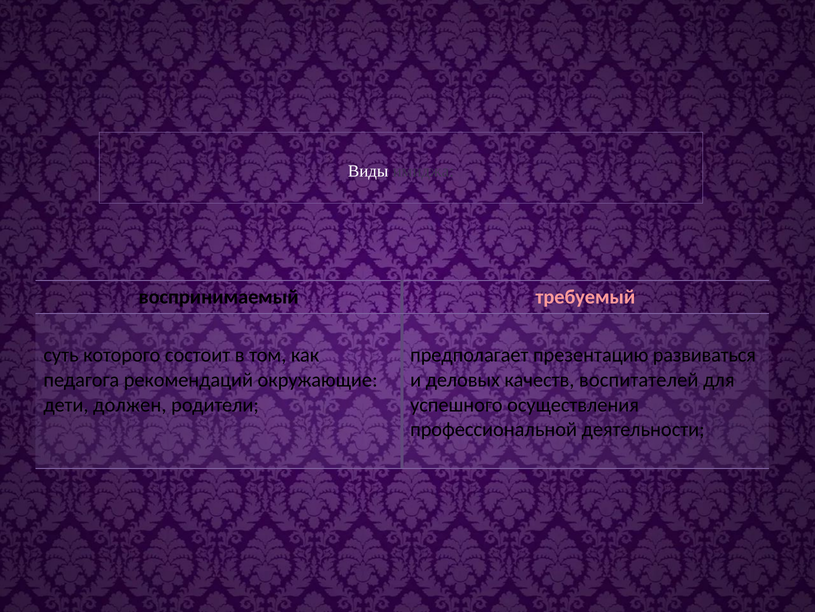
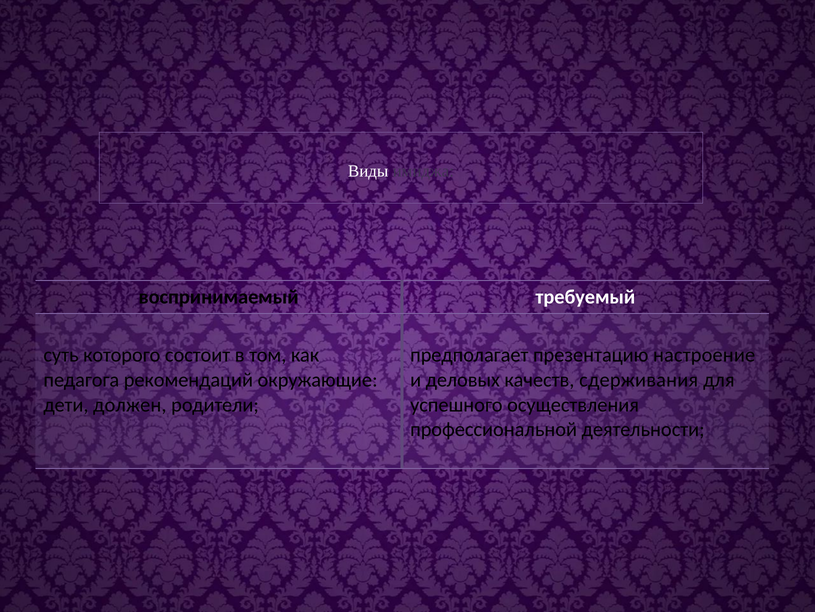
требуемый colour: pink -> white (585, 297)
развиваться: развиваться -> настроение (704, 355)
воспитателей: воспитателей -> сдерживания (639, 380)
